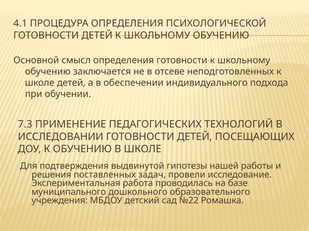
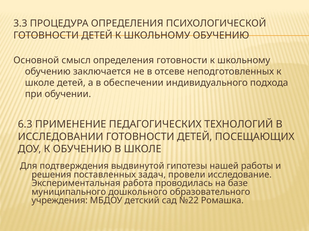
4.1: 4.1 -> 3.3 (20, 24)
7.3: 7.3 -> 6.3 (25, 125)
